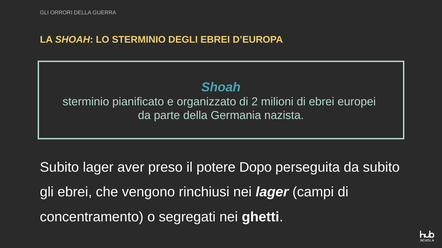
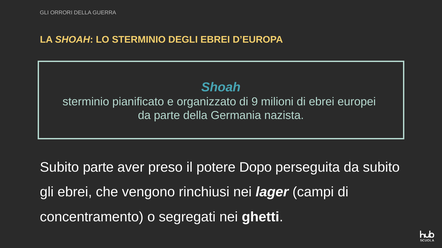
2: 2 -> 9 (255, 102)
Subito lager: lager -> parte (98, 168)
